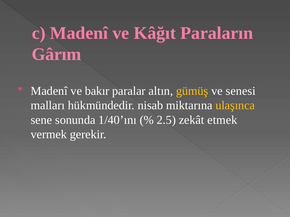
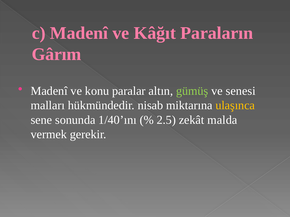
bakır: bakır -> konu (97, 91)
gümüş colour: yellow -> light green (192, 91)
etmek: etmek -> malda (222, 120)
